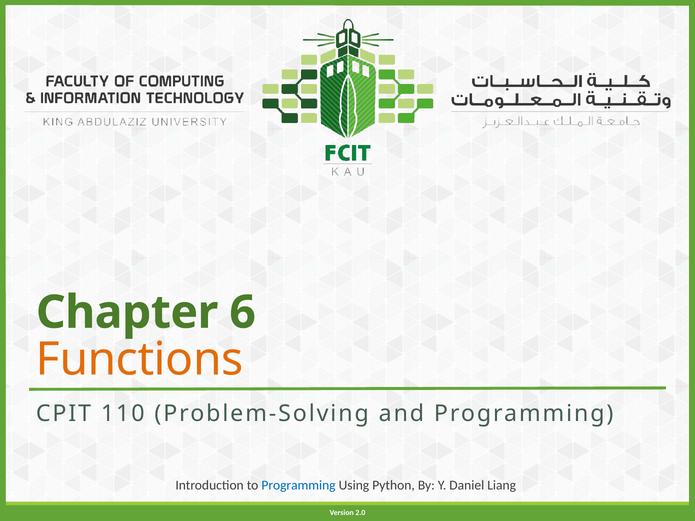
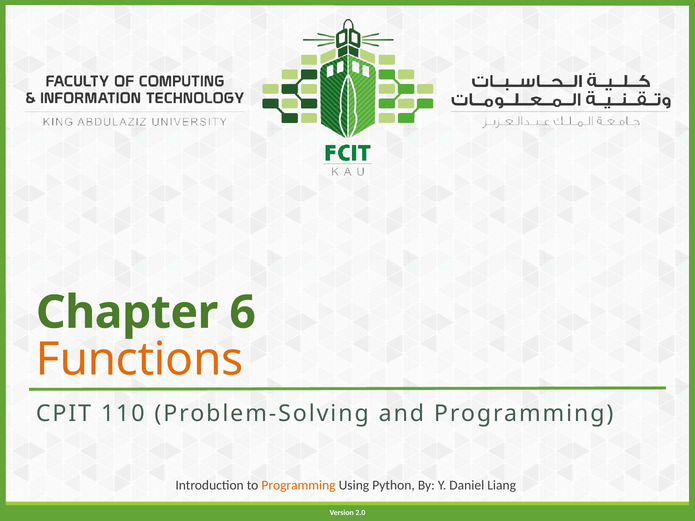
Programming colour: blue -> orange (299, 485)
